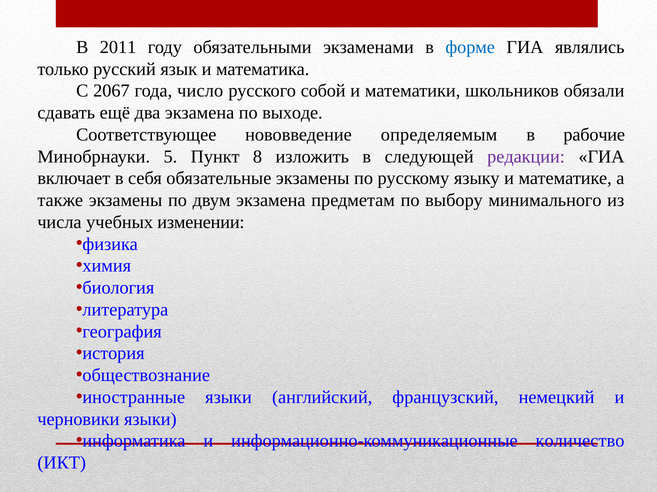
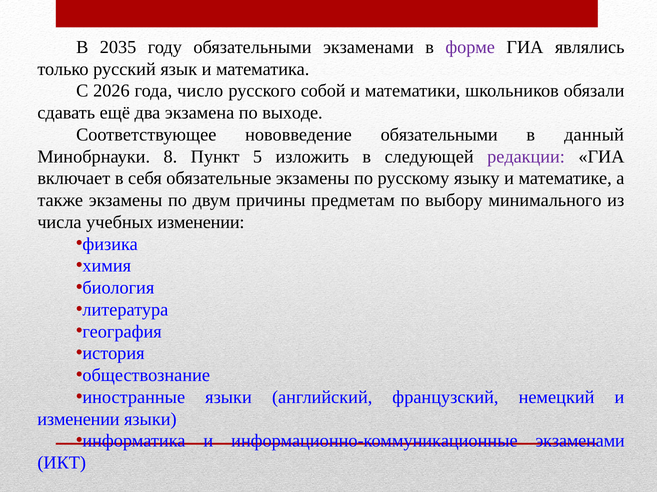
2011: 2011 -> 2035 (118, 47)
форме colour: blue -> purple (470, 47)
2067: 2067 -> 2026 (111, 91)
нововведение определяемым: определяемым -> обязательными (439, 135)
рабочие: рабочие -> данный (594, 135)
5: 5 -> 8 (170, 157)
8: 8 -> 5 (257, 157)
двум экзамена: экзамена -> причины (271, 201)
черновики: черновики -> изменении (78, 420)
информационно-коммуникационные количество: количество -> экзаменами (580, 442)
